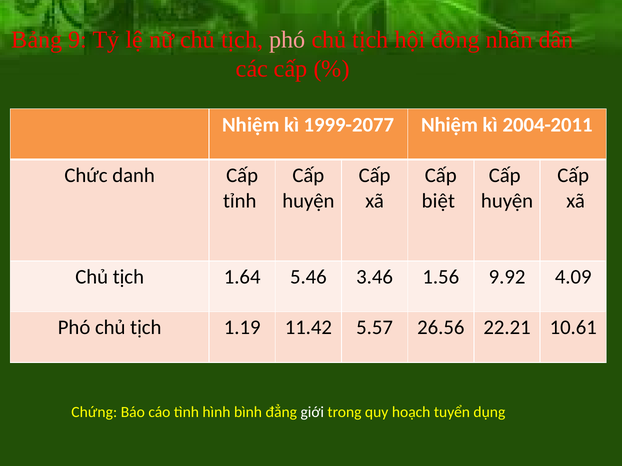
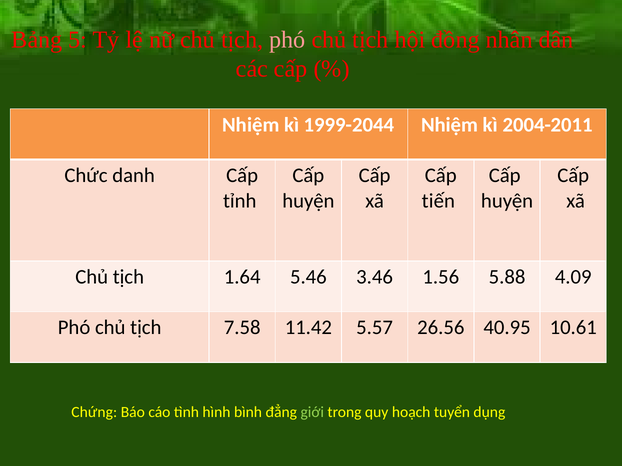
9: 9 -> 5 (78, 40)
1999-2077: 1999-2077 -> 1999-2044 (349, 125)
biệt: biệt -> tiến (438, 201)
9.92: 9.92 -> 5.88 (507, 277)
1.19: 1.19 -> 7.58 (242, 328)
22.21: 22.21 -> 40.95 (507, 328)
giới colour: white -> light green (312, 413)
